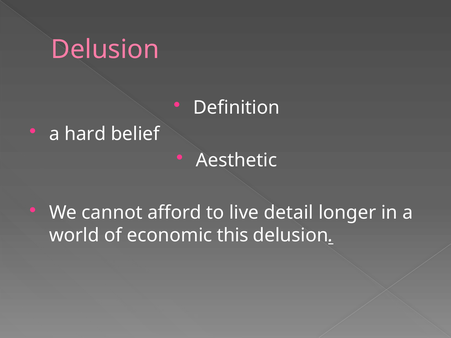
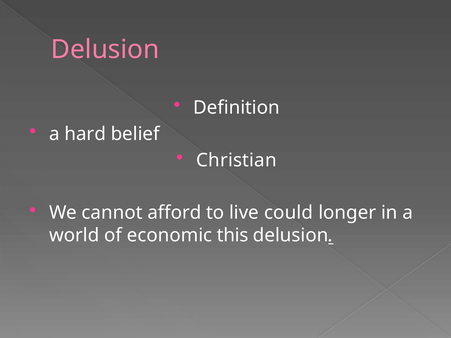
Aesthetic: Aesthetic -> Christian (236, 160)
detail: detail -> could (289, 213)
